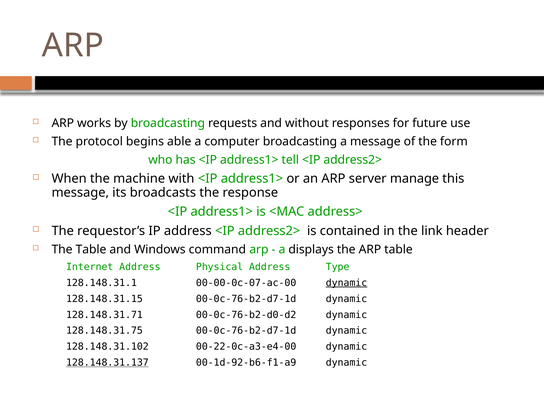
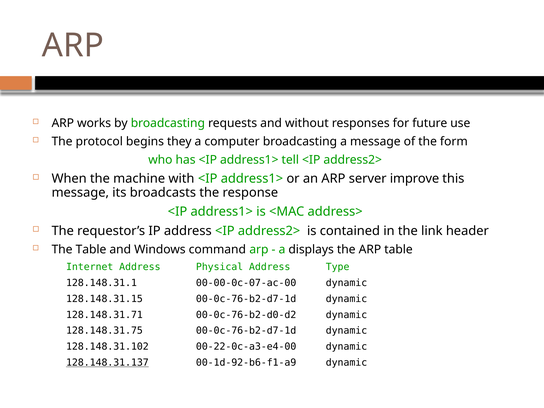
able: able -> they (179, 142)
manage: manage -> improve (415, 179)
dynamic underline: present -> none (346, 283)
